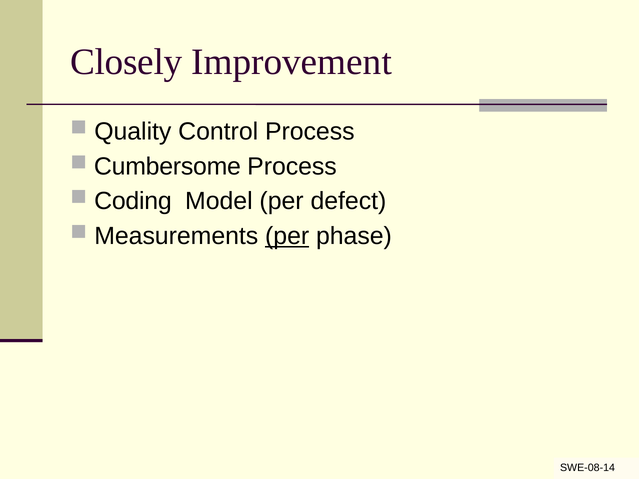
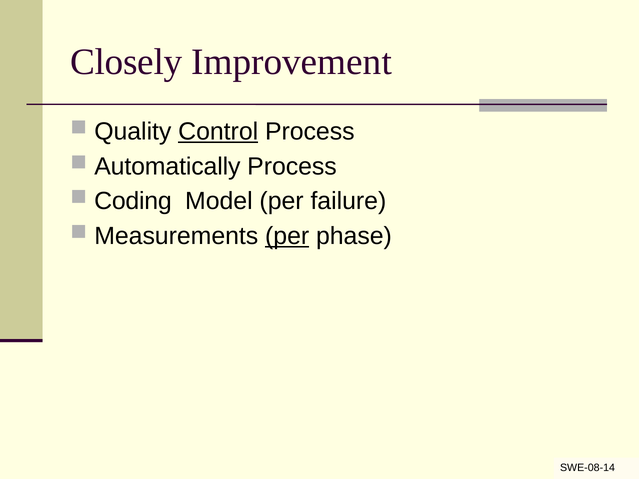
Control underline: none -> present (218, 132)
Cumbersome: Cumbersome -> Automatically (167, 166)
defect: defect -> failure (348, 201)
